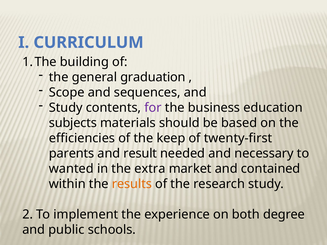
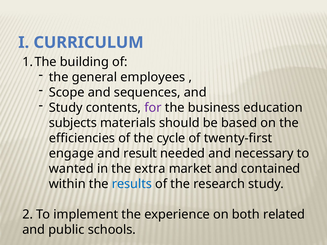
graduation: graduation -> employees (153, 77)
keep: keep -> cycle (171, 138)
parents: parents -> engage (71, 154)
results colour: orange -> blue (132, 184)
degree: degree -> related (284, 215)
